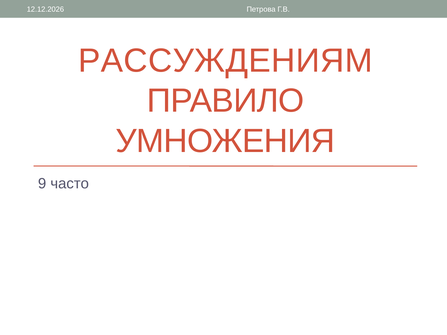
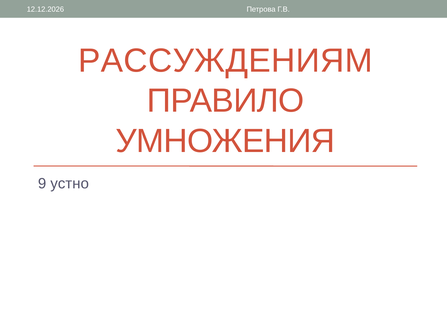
часто: часто -> устно (70, 184)
